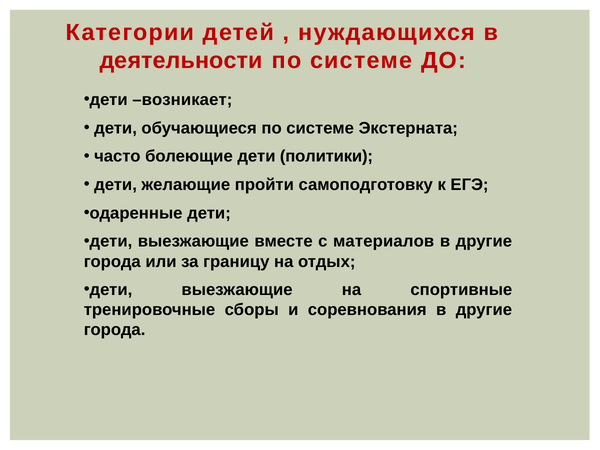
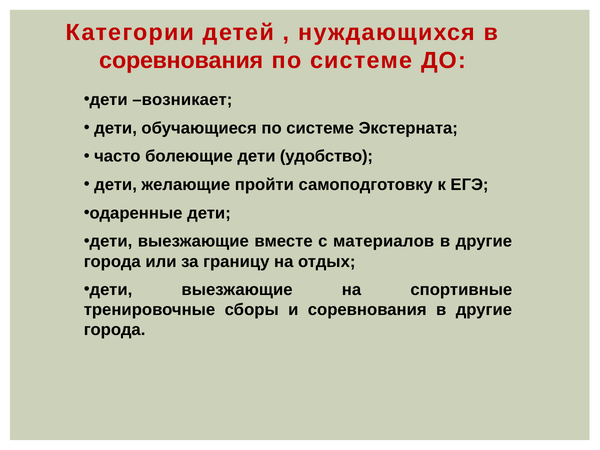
деятельности: деятельности -> соревнования (181, 61)
политики: политики -> удобство (326, 156)
